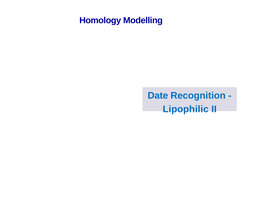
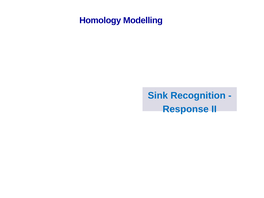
Date: Date -> Sink (158, 96)
Lipophilic: Lipophilic -> Response (186, 109)
